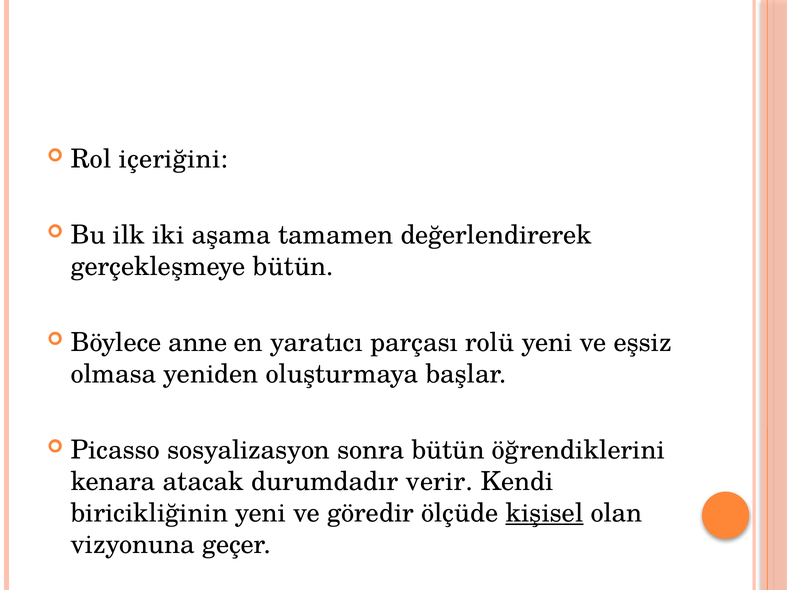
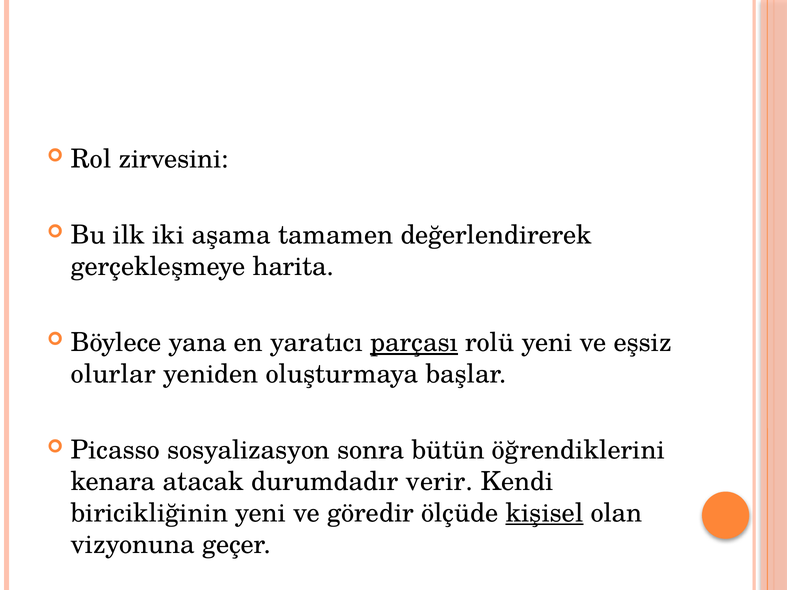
içeriğini: içeriğini -> zirvesini (174, 159)
gerçekleşmeye bütün: bütün -> harita (293, 267)
anne: anne -> yana (198, 343)
parçası underline: none -> present (414, 343)
olmasa: olmasa -> olurlar (113, 374)
